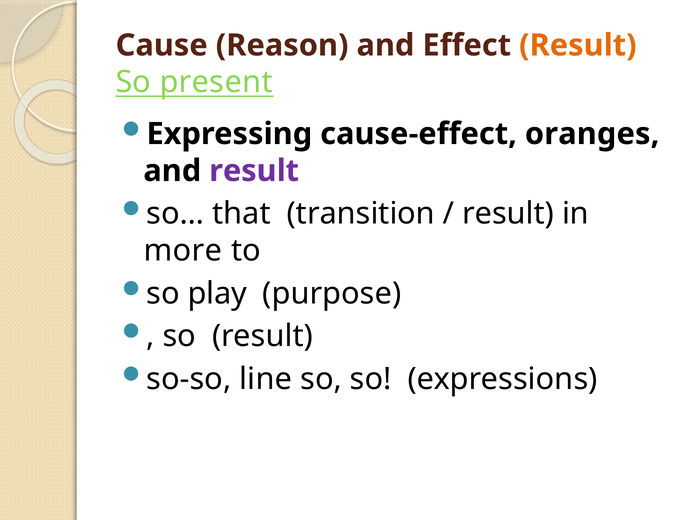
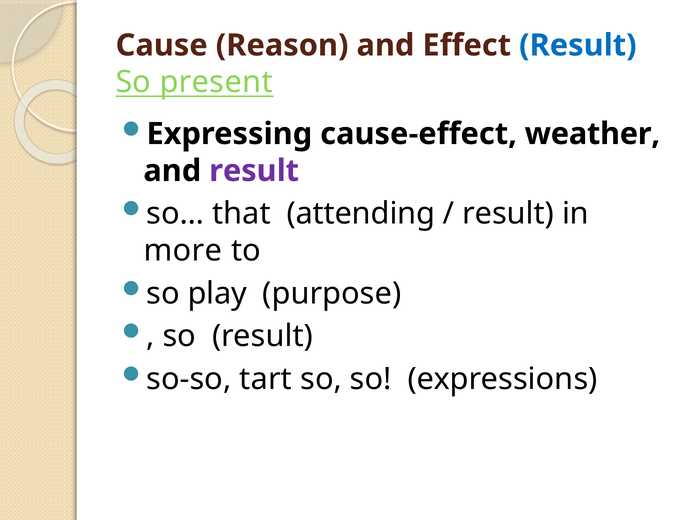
Result colour: orange -> blue (578, 45)
oranges: oranges -> weather (592, 134)
transition: transition -> attending (361, 214)
line: line -> tart (266, 379)
